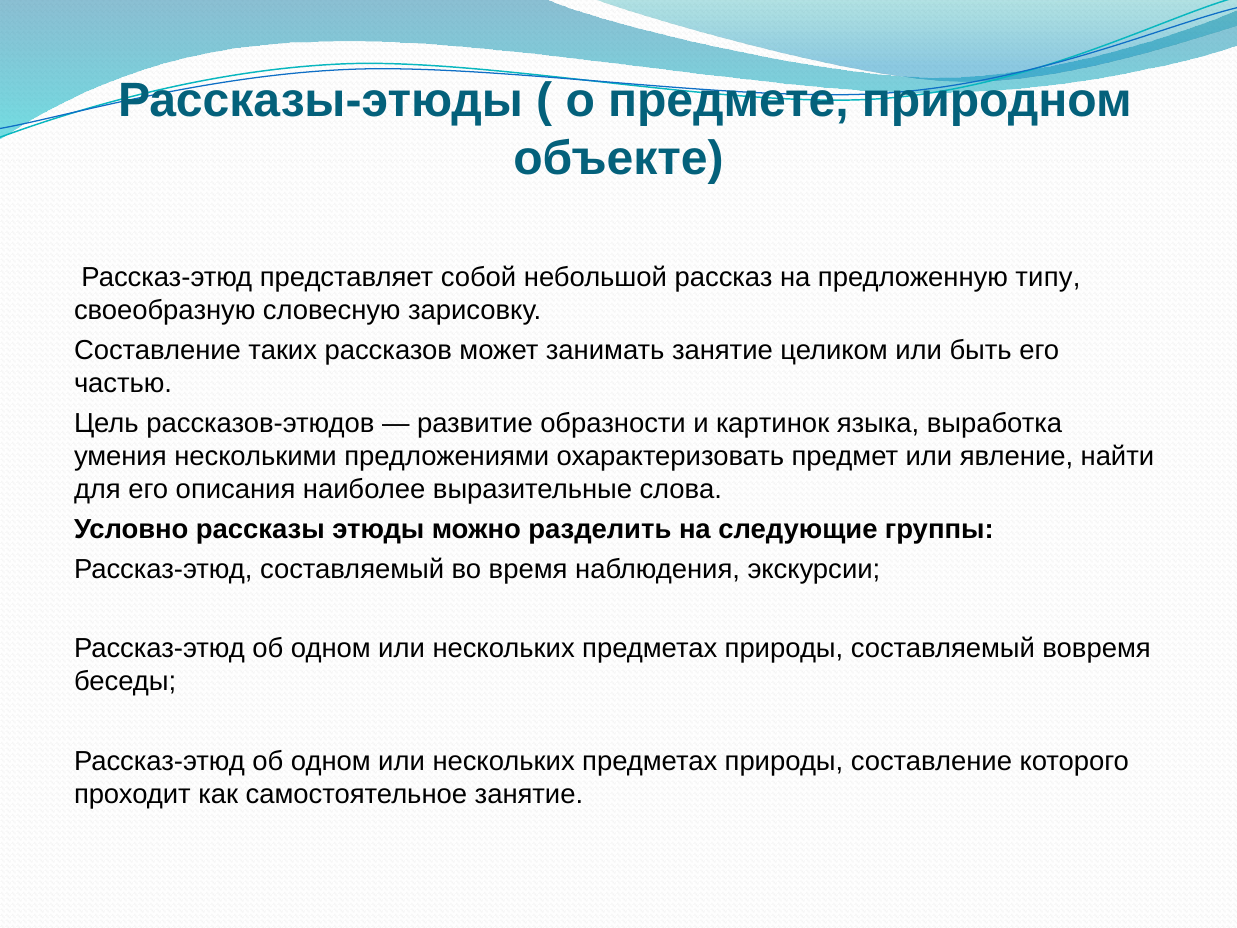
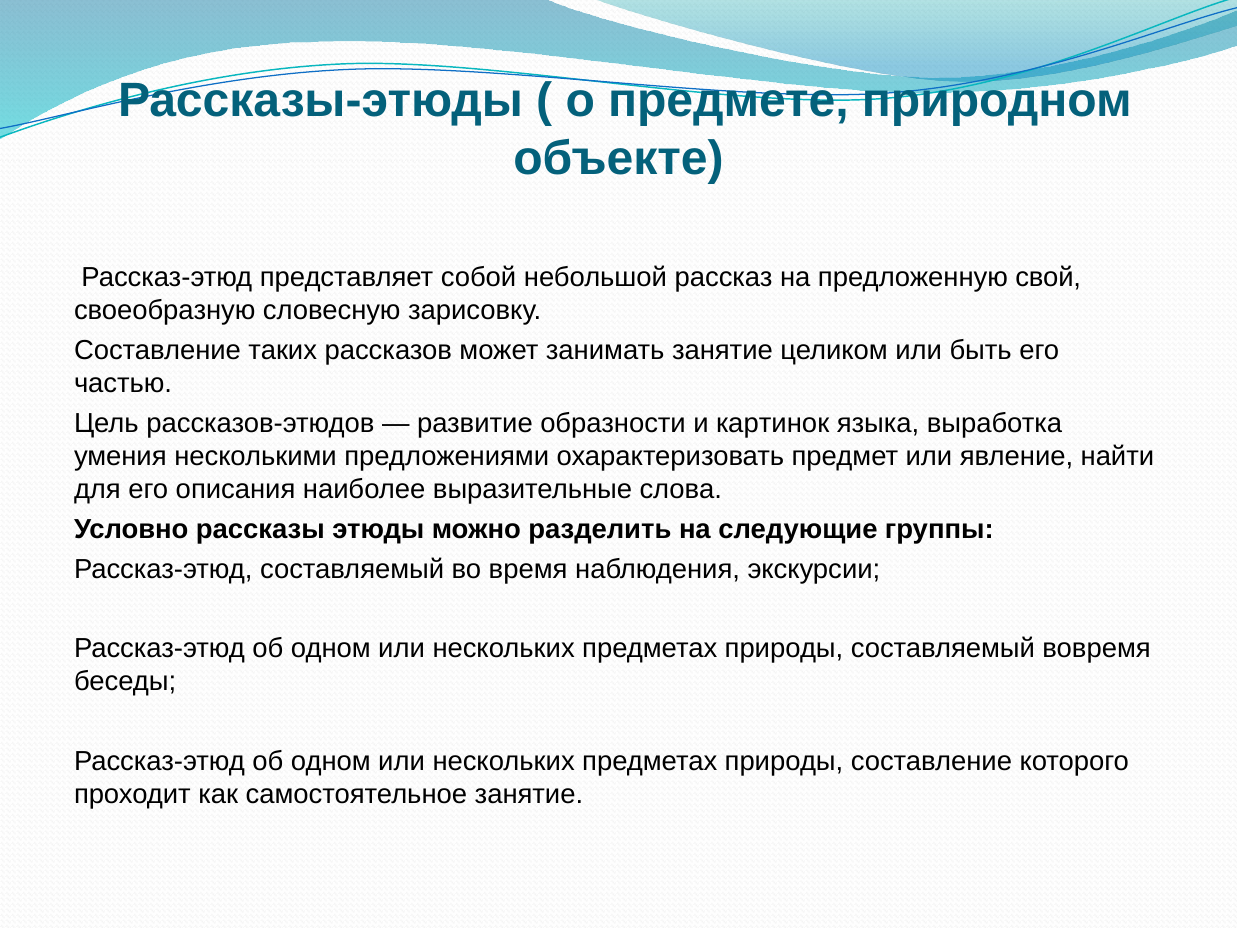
типу: типу -> свой (1048, 278)
